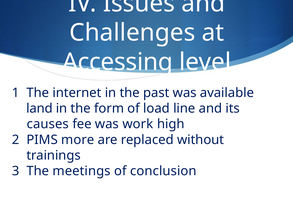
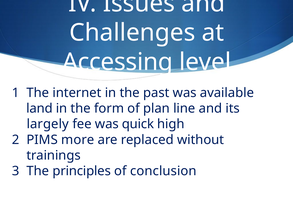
load: load -> plan (156, 108)
causes: causes -> largely (48, 124)
work: work -> quick (138, 124)
meetings: meetings -> principles (82, 171)
